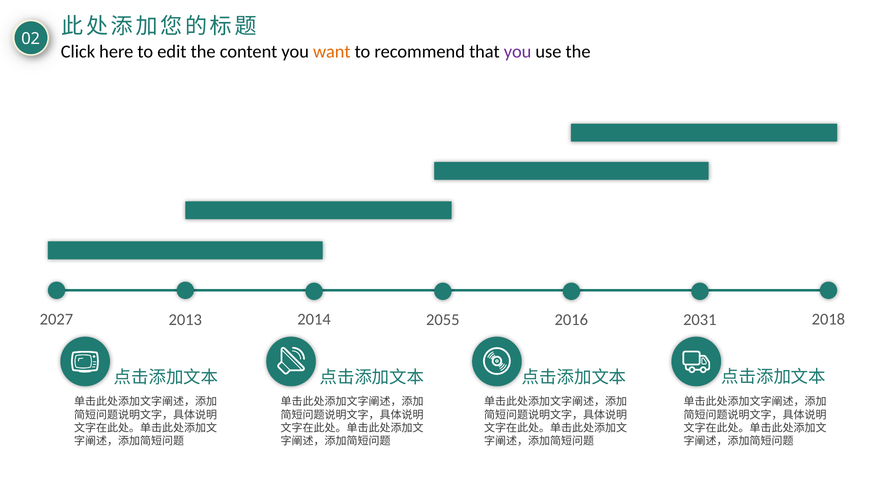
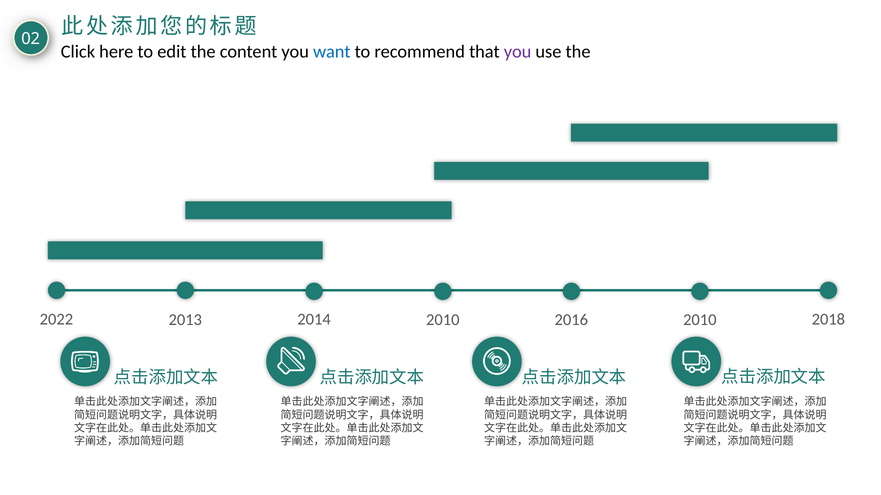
want colour: orange -> blue (332, 52)
2027: 2027 -> 2022 (56, 320)
2055: 2055 -> 2010 (443, 320)
2031: 2031 -> 2010 (700, 320)
